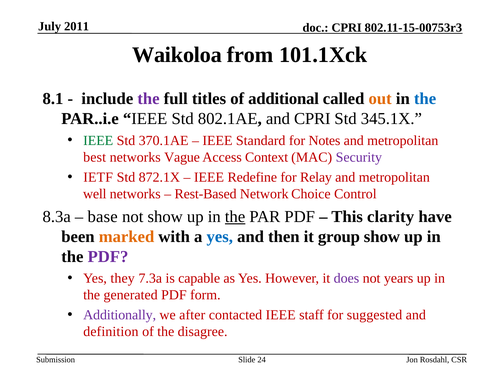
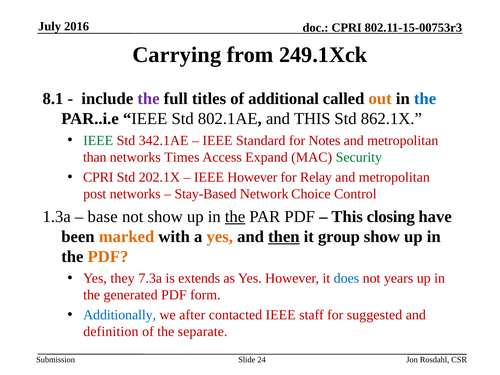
2011: 2011 -> 2016 (77, 27)
Waikoloa: Waikoloa -> Carrying (177, 55)
101.1Xck: 101.1Xck -> 249.1Xck (323, 55)
and CPRI: CPRI -> THIS (312, 119)
345.1X: 345.1X -> 862.1X (391, 119)
370.1AE: 370.1AE -> 342.1AE (164, 140)
best: best -> than (95, 157)
Vague: Vague -> Times (182, 157)
Context: Context -> Expand (266, 157)
Security colour: purple -> green (359, 157)
IETF: IETF -> CPRI (98, 177)
872.1X: 872.1X -> 202.1X (159, 177)
IEEE Redefine: Redefine -> However (252, 177)
well: well -> post (95, 194)
Rest-Based: Rest-Based -> Stay-Based (206, 194)
8.3a: 8.3a -> 1.3a (57, 217)
clarity: clarity -> closing (391, 217)
yes colour: blue -> orange (220, 237)
then underline: none -> present (284, 237)
PDF colour: purple -> orange (108, 257)
capable: capable -> extends (199, 278)
does colour: purple -> blue (346, 278)
Additionally colour: purple -> blue (120, 315)
disagree: disagree -> separate (203, 332)
